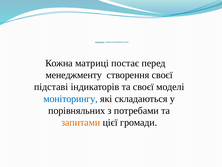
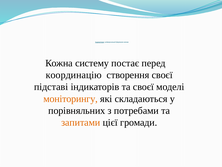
матриці: матриці -> систему (92, 63)
менеджменту: менеджменту -> координацію (74, 75)
моніторингу colour: blue -> orange (71, 98)
